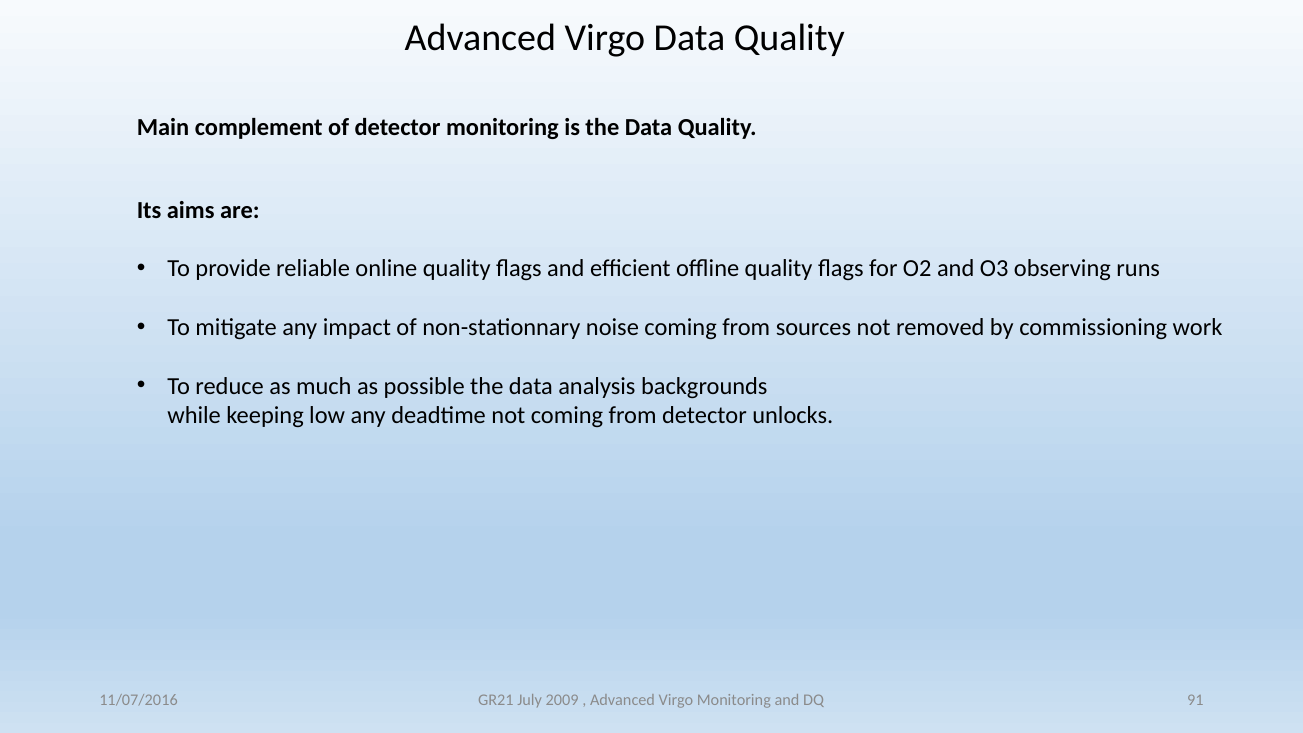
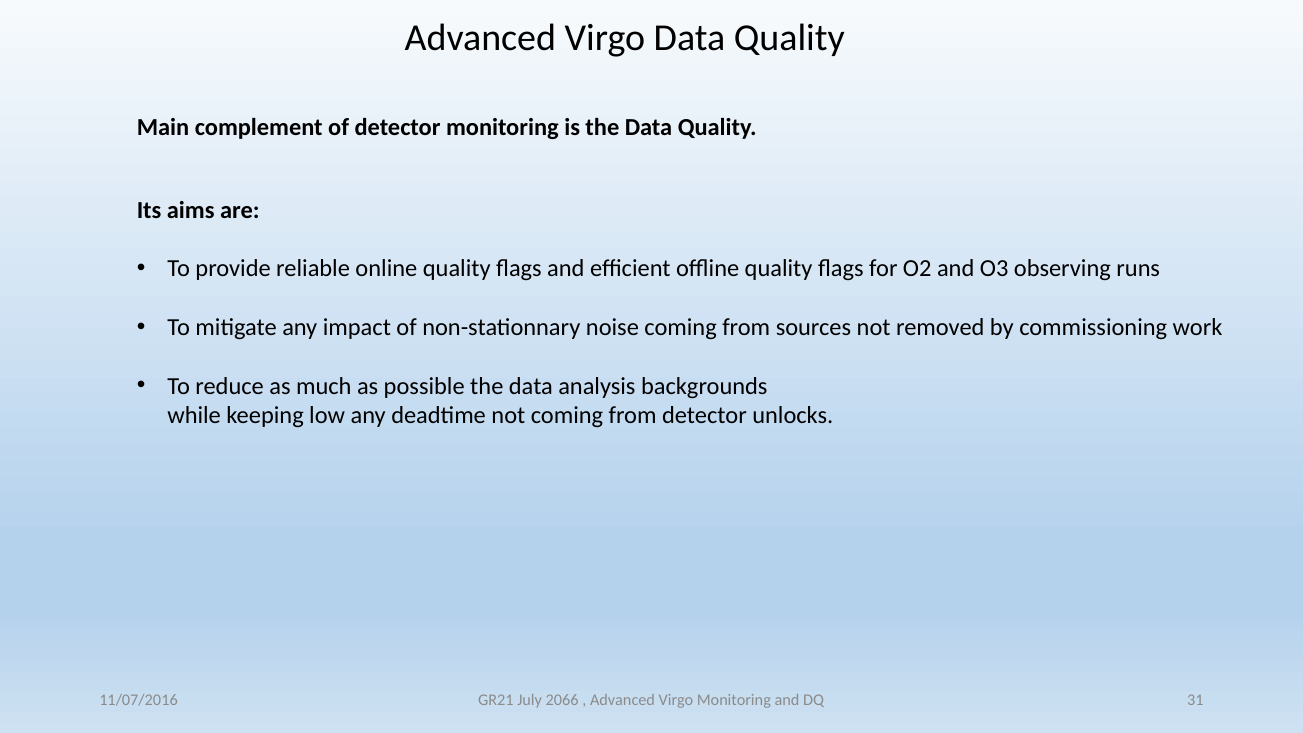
2009: 2009 -> 2066 (562, 700)
91: 91 -> 31 (1195, 700)
